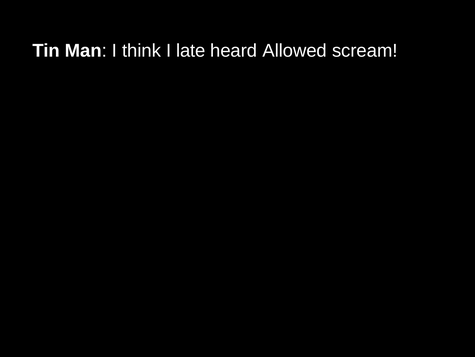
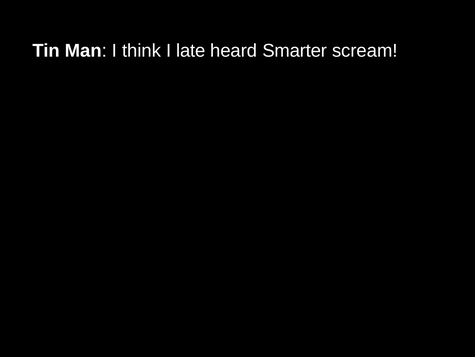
Allowed: Allowed -> Smarter (295, 51)
